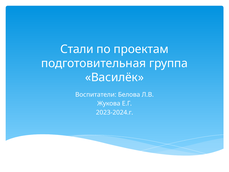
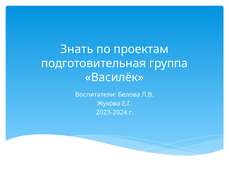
Стали: Стали -> Знать (77, 49)
